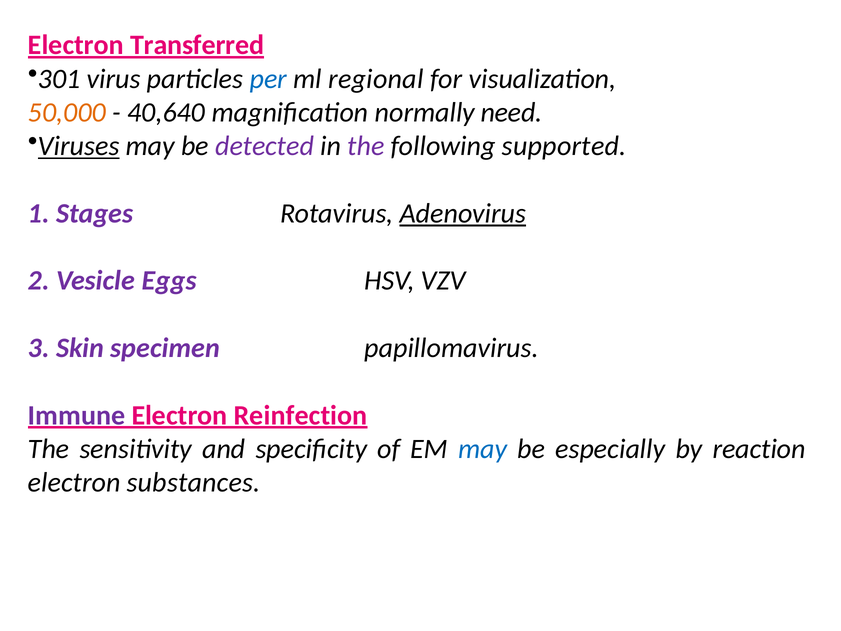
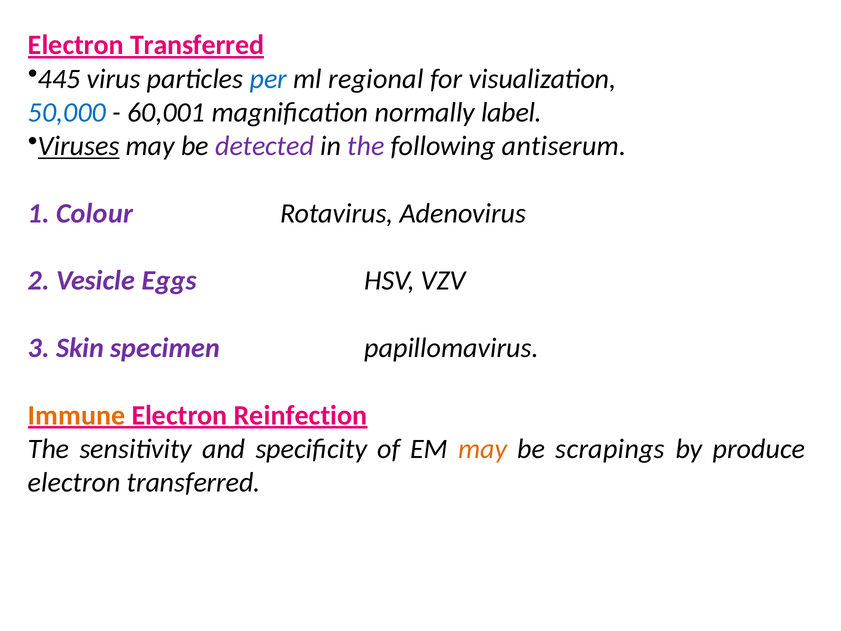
301: 301 -> 445 (59, 79)
50,000 colour: orange -> blue (67, 112)
40,640: 40,640 -> 60,001 (166, 112)
need: need -> label (512, 112)
supported: supported -> antiserum (564, 146)
Stages: Stages -> Colour (94, 213)
Adenovirus underline: present -> none (463, 213)
Immune colour: purple -> orange (77, 415)
may colour: blue -> orange (483, 449)
especially: especially -> scrapings (610, 449)
reaction: reaction -> produce (759, 449)
substances: substances -> transferred (194, 482)
